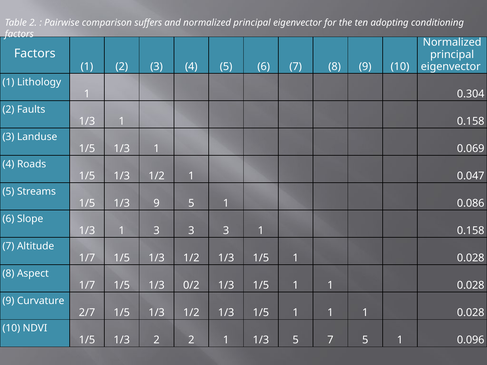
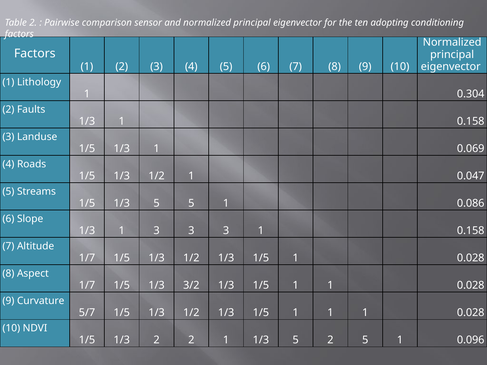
suffers: suffers -> sensor (148, 23)
1/5 1/3 9: 9 -> 5 (157, 204)
0/2: 0/2 -> 3/2 (191, 286)
2/7: 2/7 -> 5/7 (87, 313)
5 7: 7 -> 2 (330, 340)
